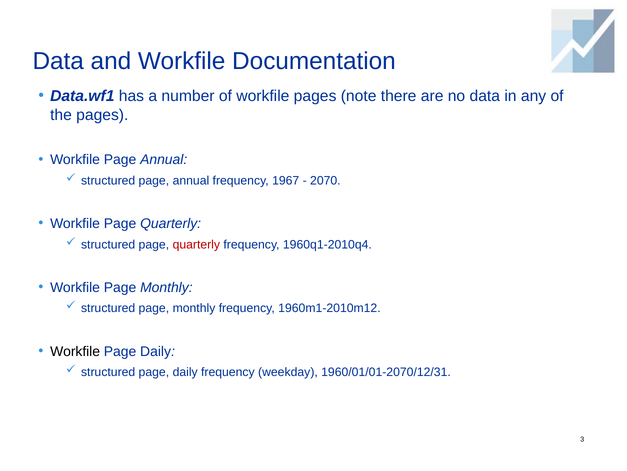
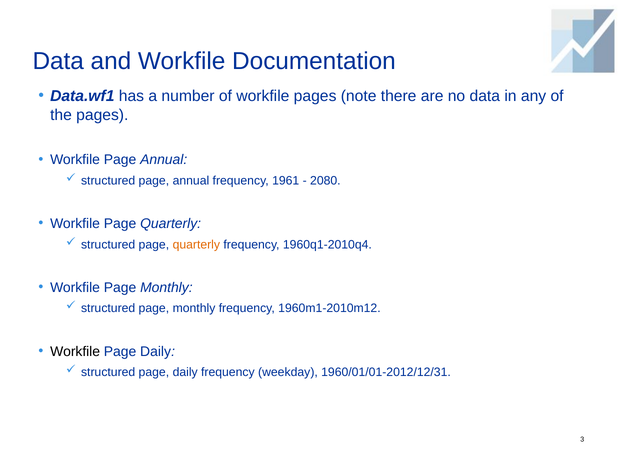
1967: 1967 -> 1961 (286, 180)
2070: 2070 -> 2080 (325, 180)
quarterly colour: red -> orange (196, 244)
1960/01/01-2070/12/31: 1960/01/01-2070/12/31 -> 1960/01/01-2012/12/31 (386, 372)
